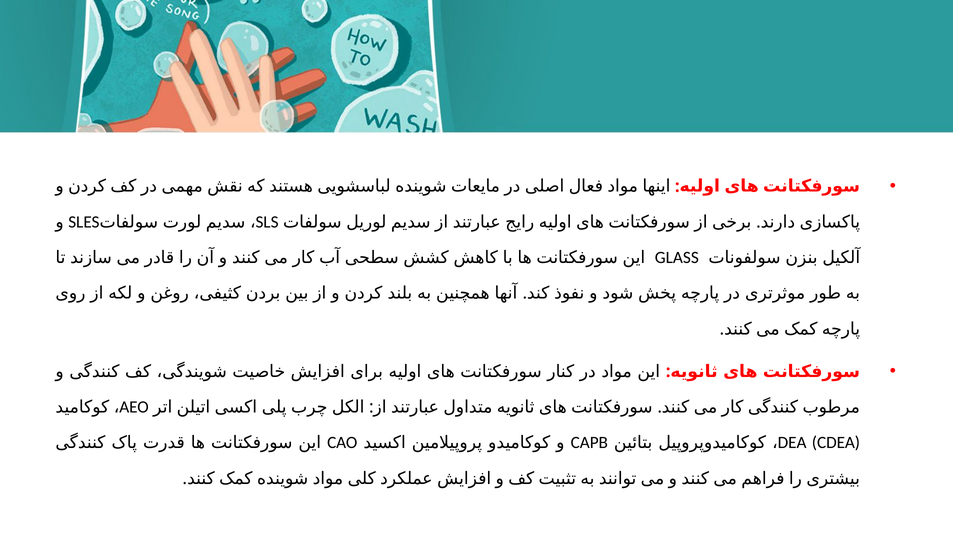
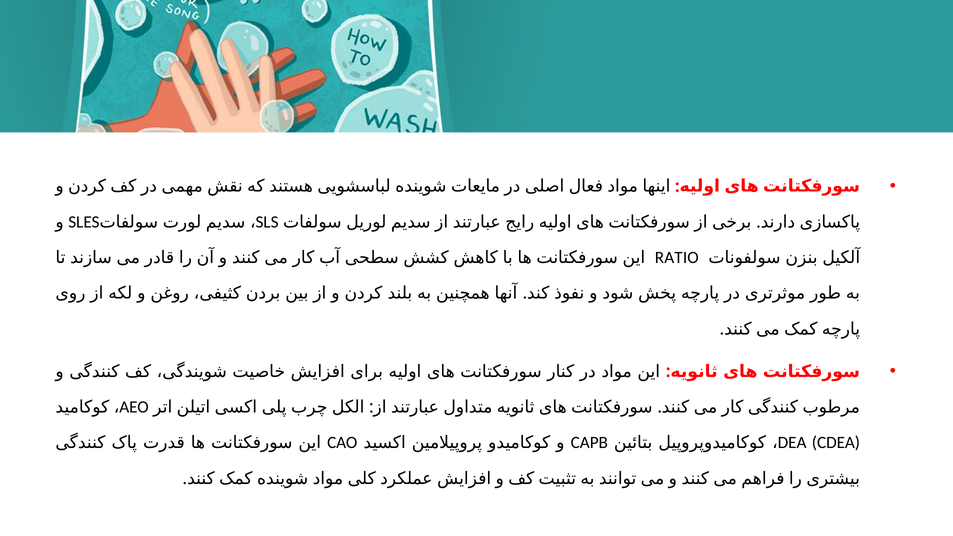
GLASS: GLASS -> RATIO (677, 258)
